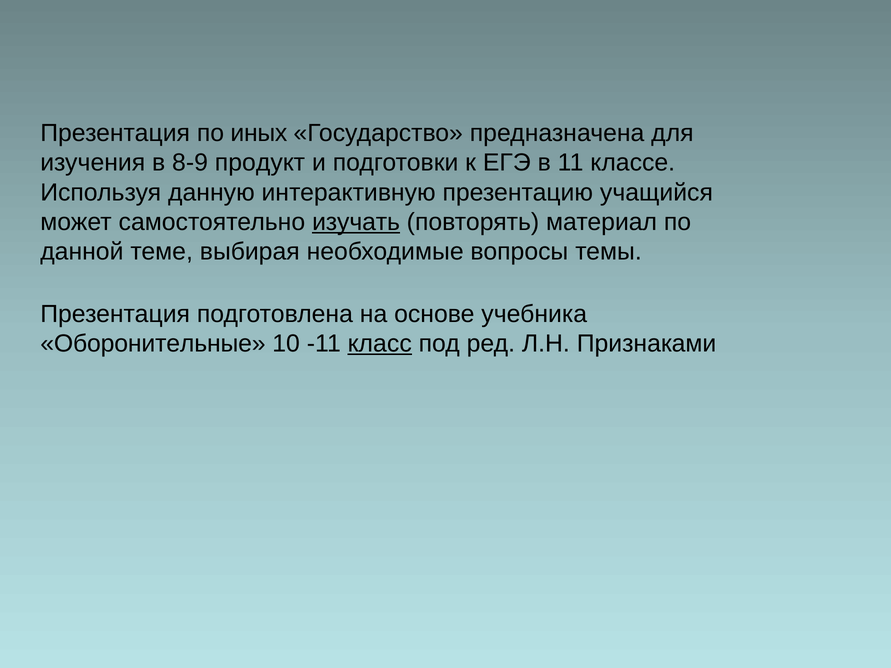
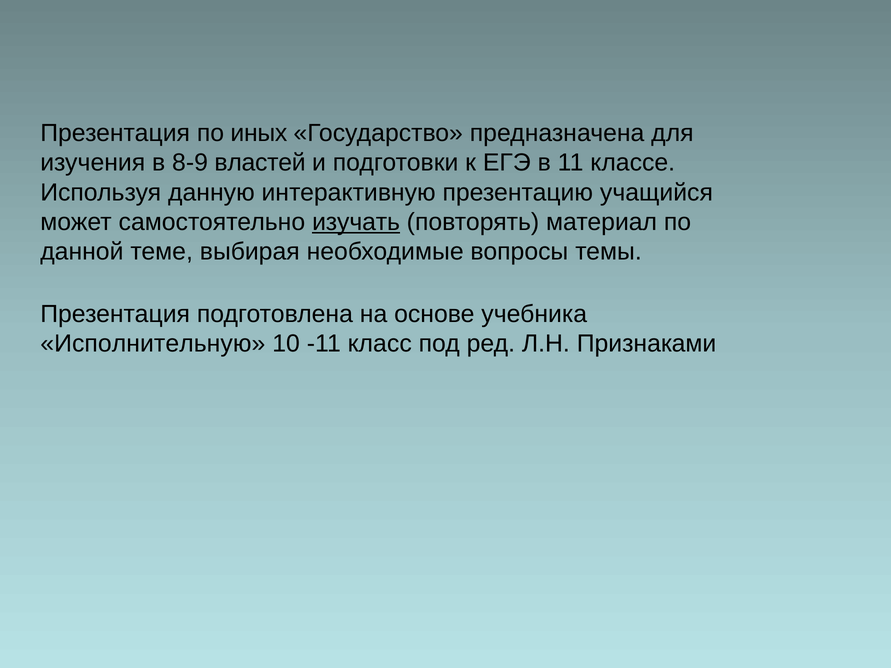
продукт: продукт -> властей (260, 163)
Оборонительные: Оборонительные -> Исполнительную (153, 344)
класс underline: present -> none (380, 344)
